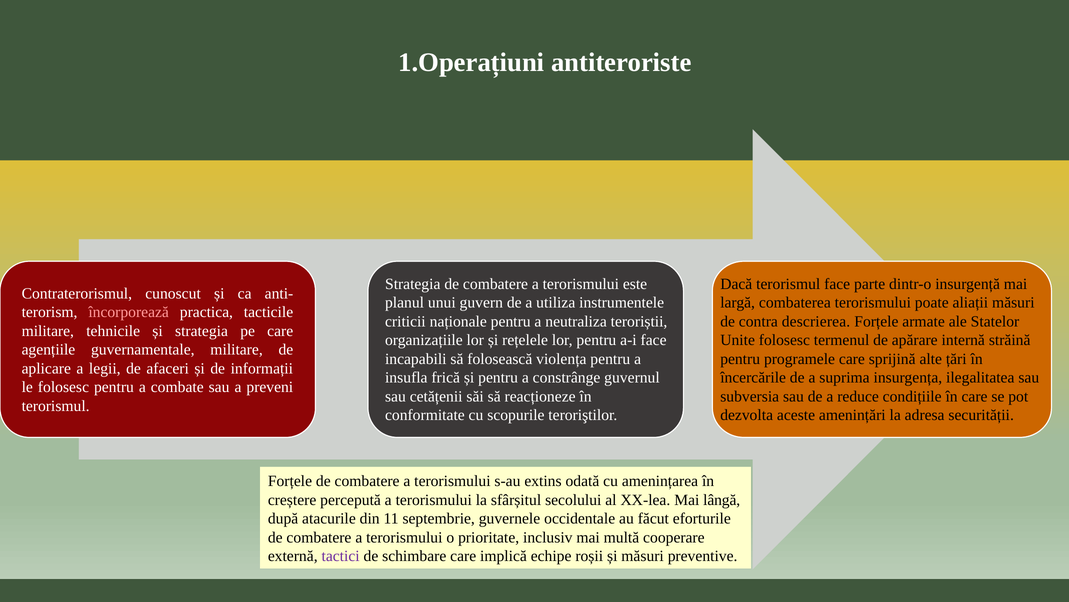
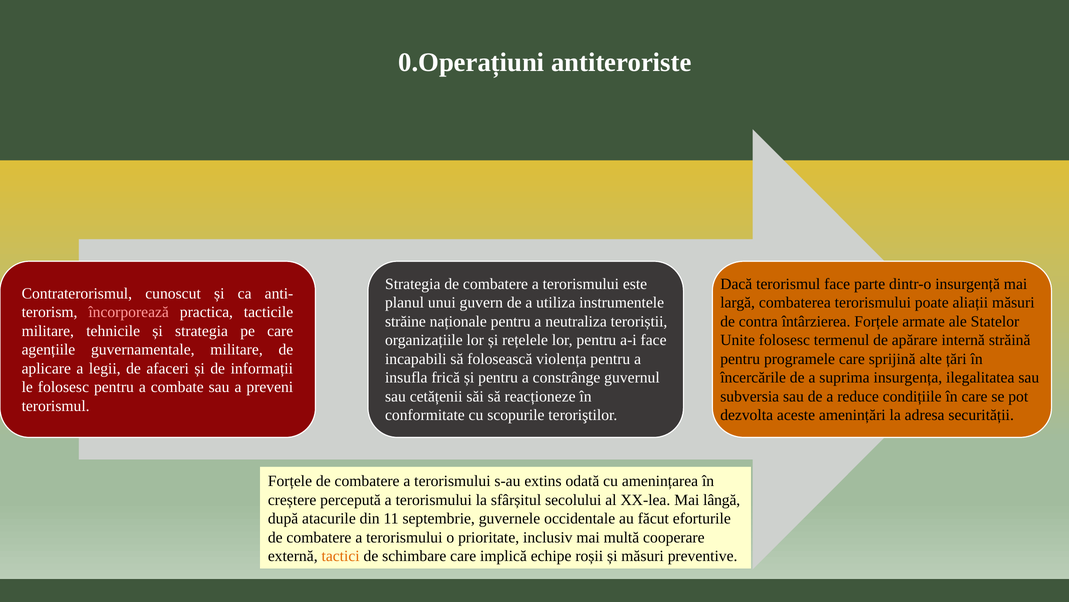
1.Operațiuni: 1.Operațiuni -> 0.Operațiuni (471, 62)
criticii: criticii -> străine (405, 321)
descrierea: descrierea -> întârzierea (816, 321)
tactici colour: purple -> orange (341, 556)
